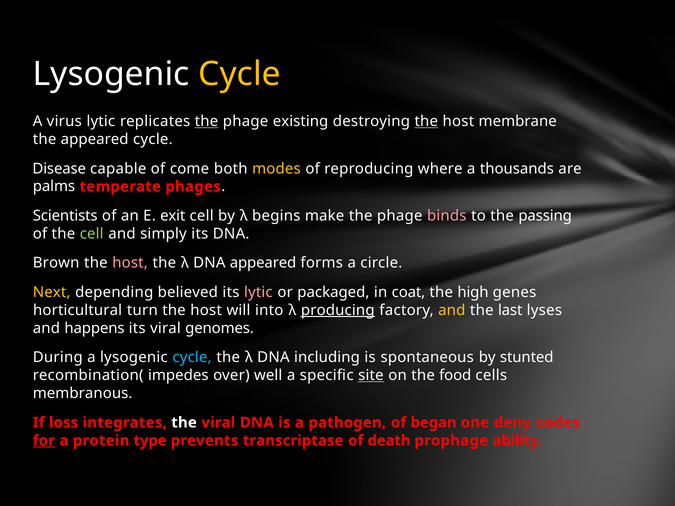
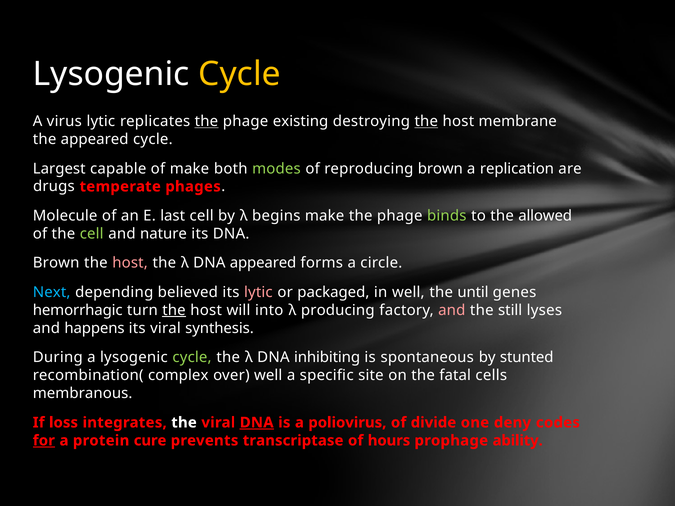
Disease: Disease -> Largest (59, 169)
of come: come -> make (190, 169)
modes colour: yellow -> light green (276, 169)
reproducing where: where -> brown (440, 169)
thousands: thousands -> replication (517, 169)
palms: palms -> drugs (54, 187)
Scientists: Scientists -> Molecule (65, 216)
exit: exit -> last (173, 216)
binds colour: pink -> light green (447, 216)
passing: passing -> allowed (545, 216)
simply: simply -> nature (164, 234)
Next colour: yellow -> light blue (52, 292)
in coat: coat -> well (408, 292)
high: high -> until (473, 292)
horticultural: horticultural -> hemorrhagic (78, 310)
the underline: none -> present (174, 310)
producing underline: present -> none (338, 310)
and colour: yellow -> pink (452, 310)
last: last -> still (510, 310)
genomes: genomes -> synthesis (220, 328)
cycle colour: light blue -> light green (192, 358)
including: including -> inhibiting (327, 358)
impedes: impedes -> complex (178, 376)
site underline: present -> none (371, 376)
food: food -> fatal (455, 376)
DNA underline: none -> present (257, 423)
pathogen: pathogen -> poliovirus (347, 423)
began: began -> divide (433, 423)
type: type -> cure (150, 441)
death: death -> hours (389, 441)
